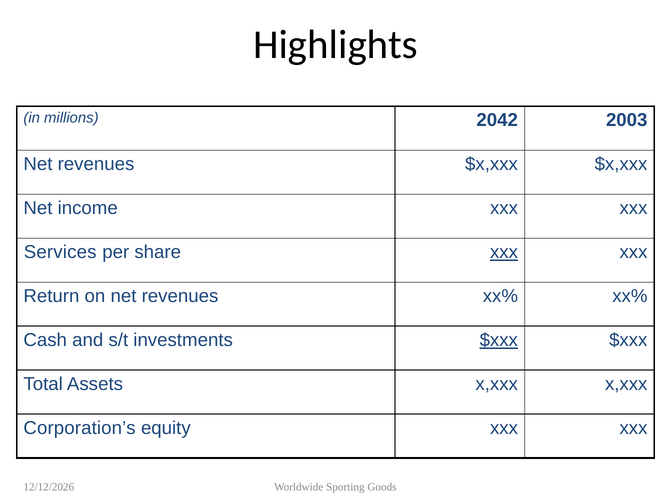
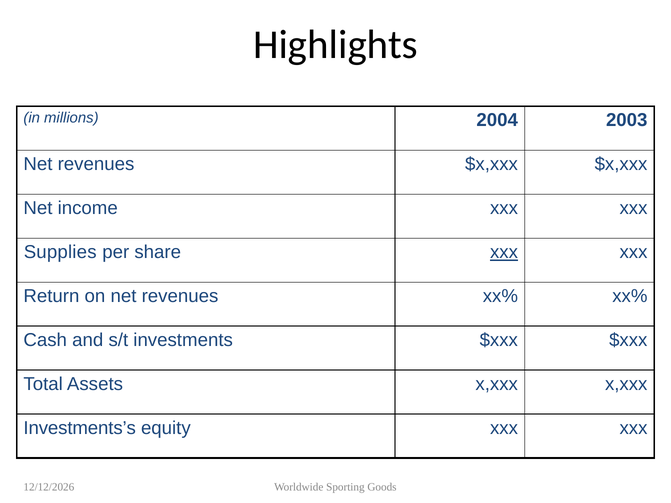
2042: 2042 -> 2004 (497, 120)
Services: Services -> Supplies (60, 252)
$xxx underline: present -> none (499, 340)
Corporation’s: Corporation’s -> Investments’s (80, 428)
